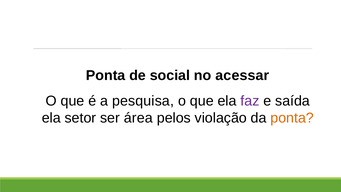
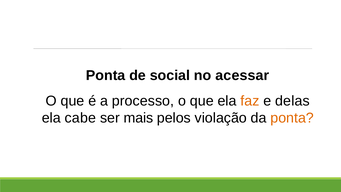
pesquisa: pesquisa -> processo (143, 101)
faz colour: purple -> orange (250, 101)
saída: saída -> delas (292, 101)
setor: setor -> cabe (80, 118)
área: área -> mais (138, 118)
